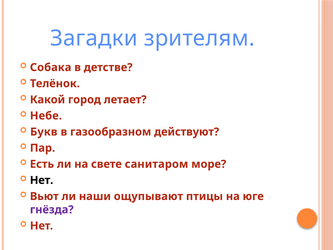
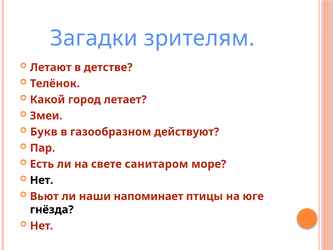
Собака: Собака -> Летают (51, 67)
Небе: Небе -> Змеи (46, 116)
ощупывают: ощупывают -> напоминает (149, 196)
гнёзда colour: purple -> black (52, 209)
